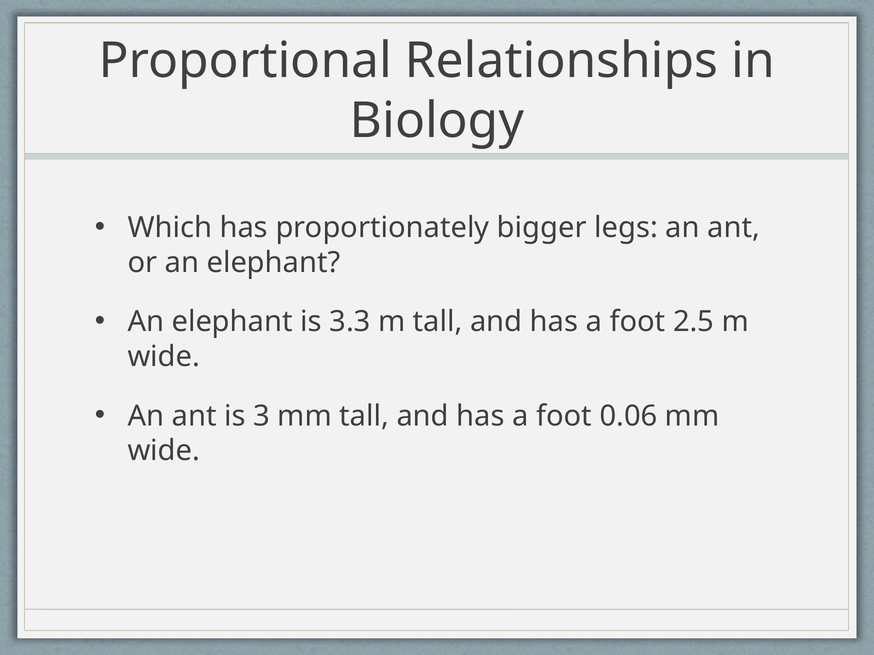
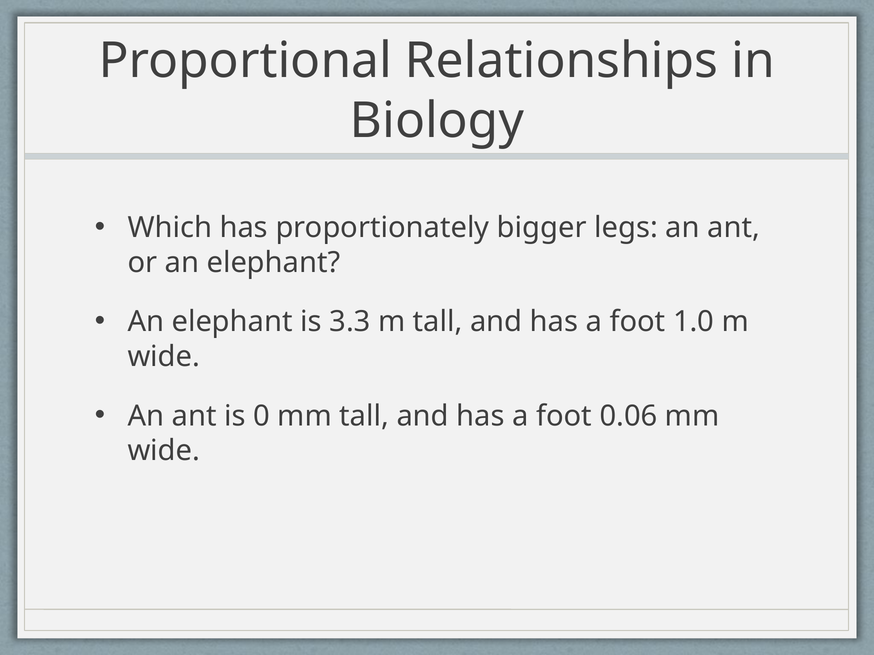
2.5: 2.5 -> 1.0 (694, 322)
3: 3 -> 0 (261, 416)
